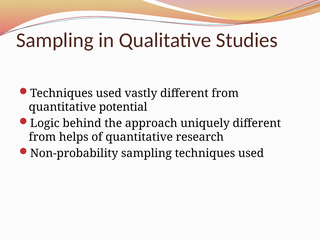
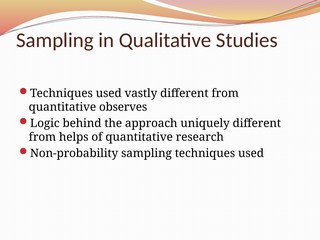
potential: potential -> observes (123, 107)
